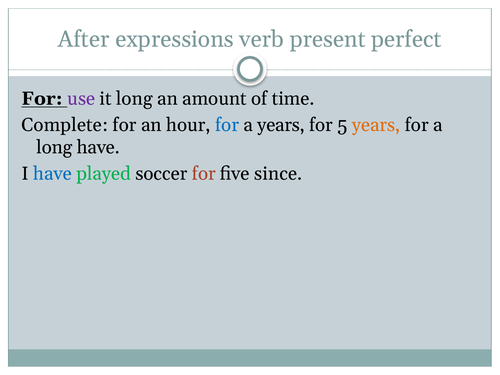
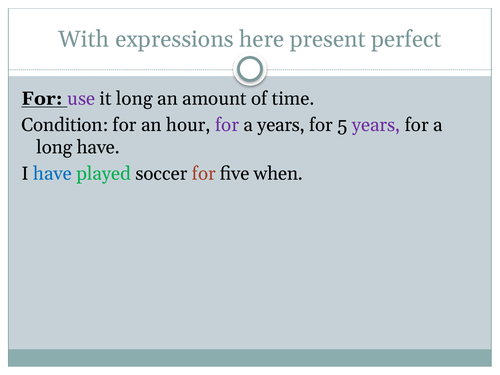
After: After -> With (84, 39)
verb: verb -> here (262, 39)
Complete: Complete -> Condition (65, 125)
for colour: blue -> purple (227, 125)
years colour: orange -> purple (376, 125)
since: since -> when (278, 174)
